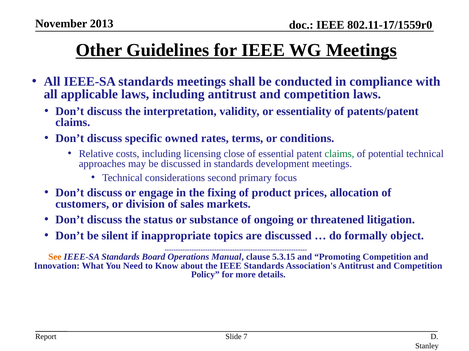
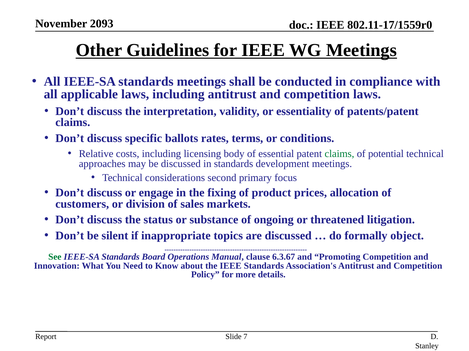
2013: 2013 -> 2093 (102, 24)
owned: owned -> ballots (182, 139)
close: close -> body (234, 154)
See colour: orange -> green (55, 258)
5.3.15: 5.3.15 -> 6.3.67 (284, 258)
